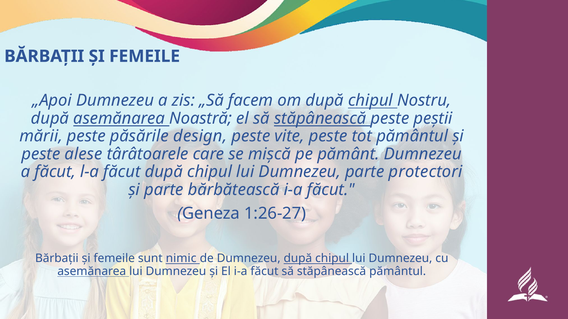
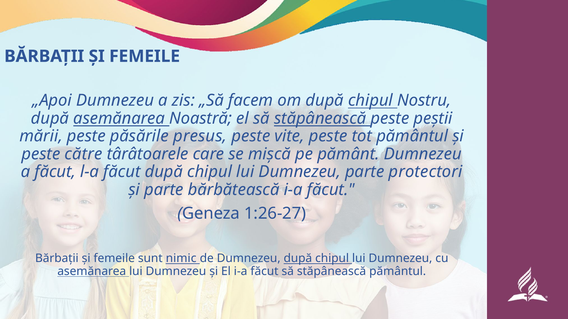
design: design -> presus (200, 136)
alese: alese -> către (83, 154)
